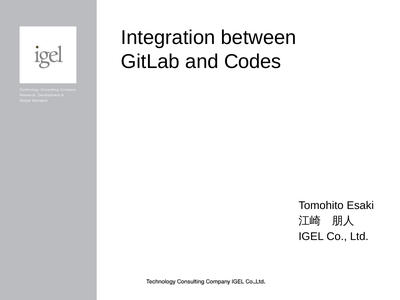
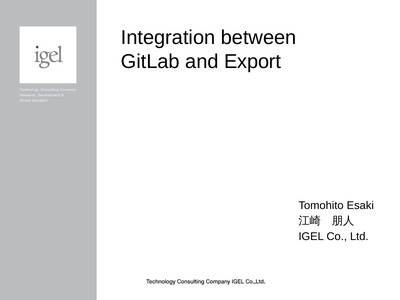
Codes: Codes -> Export (253, 62)
